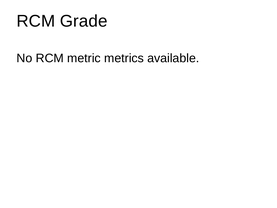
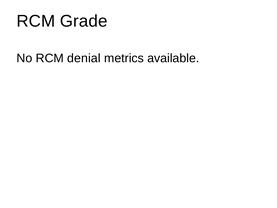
metric: metric -> denial (84, 58)
